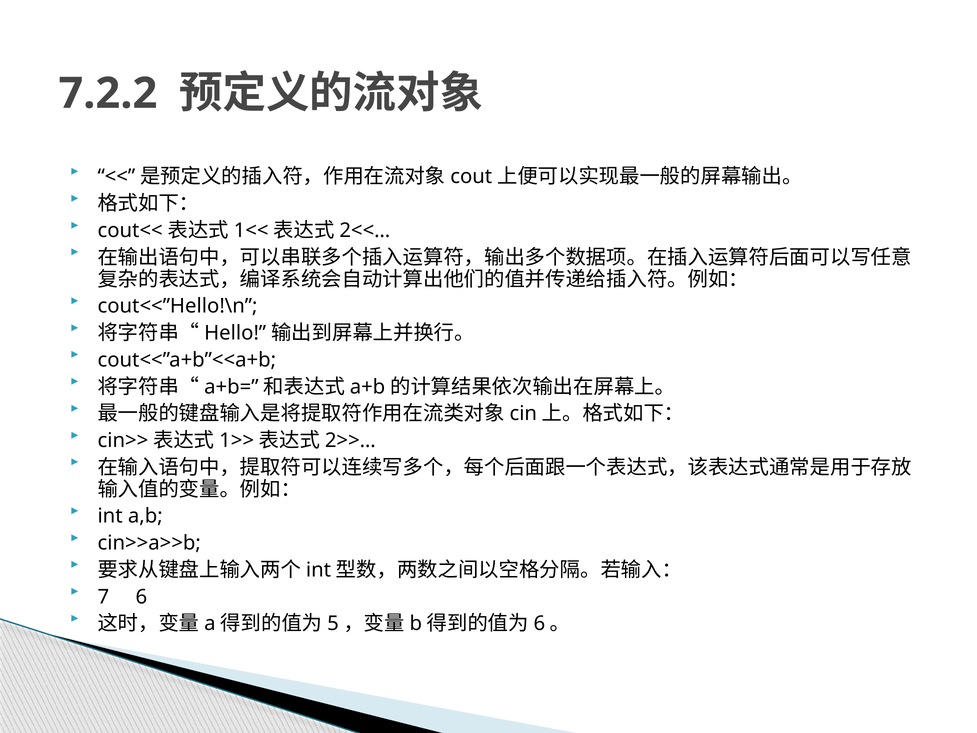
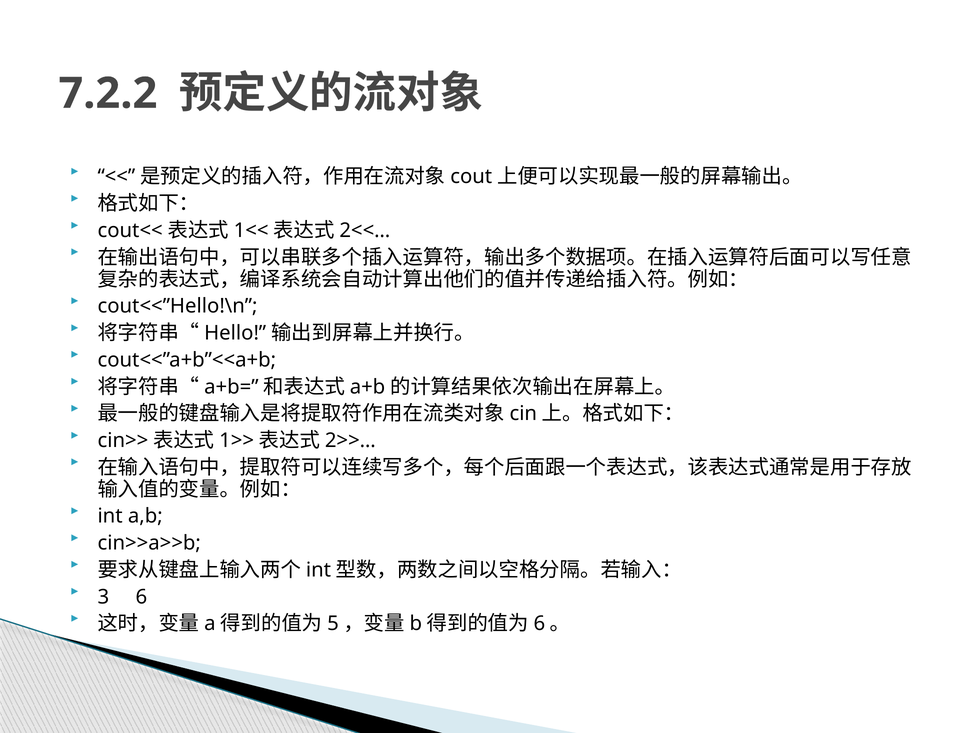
7: 7 -> 3 (103, 597)
